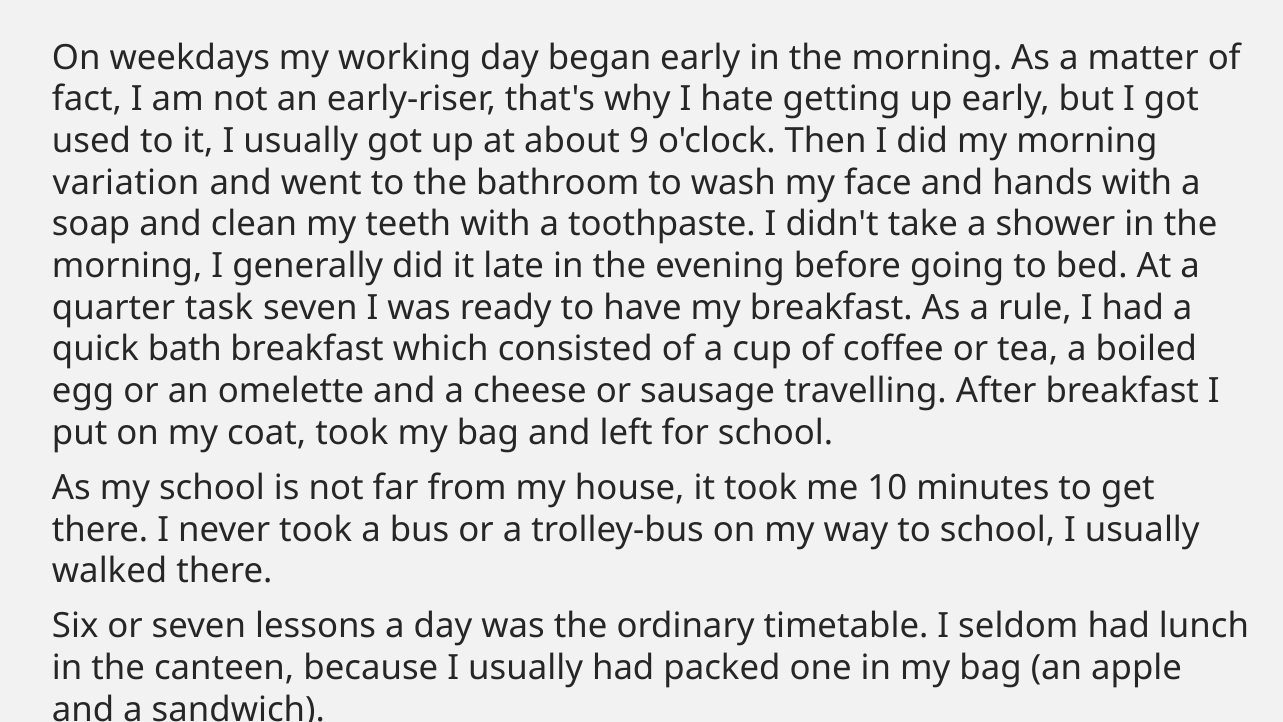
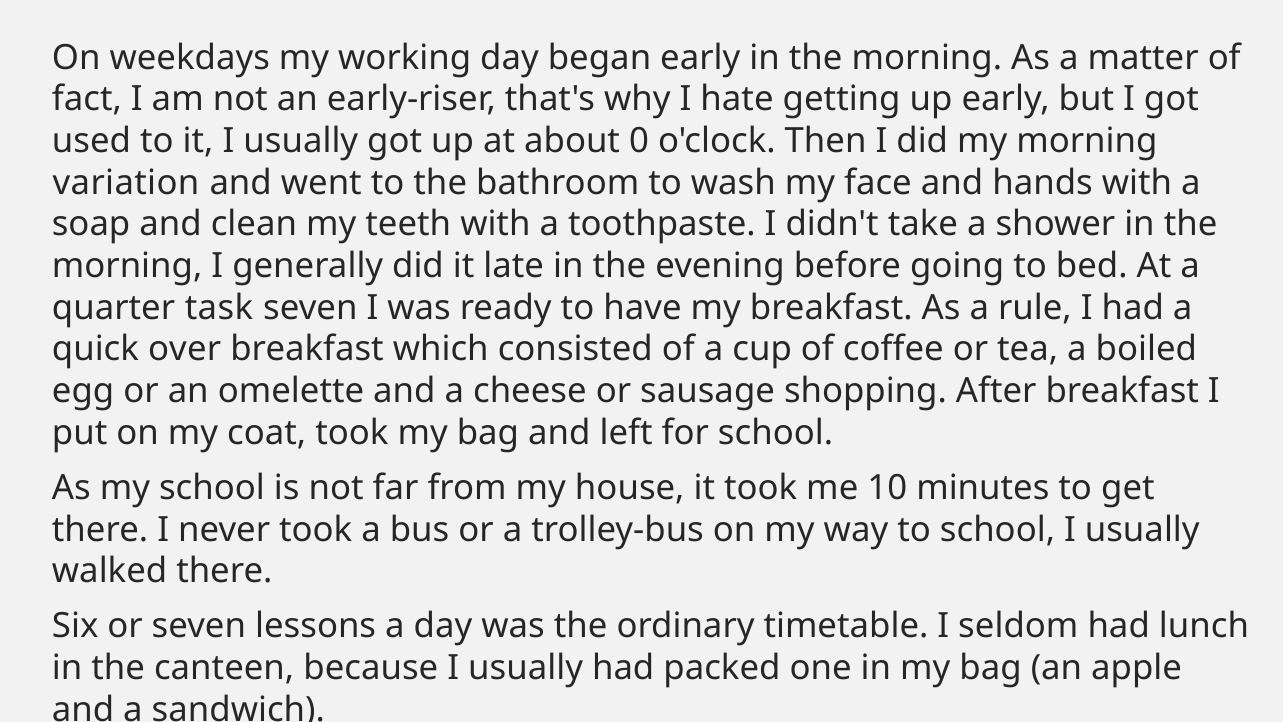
9: 9 -> 0 (639, 141)
quick bath: bath -> over (185, 349)
travelling: travelling -> shopping (865, 391)
